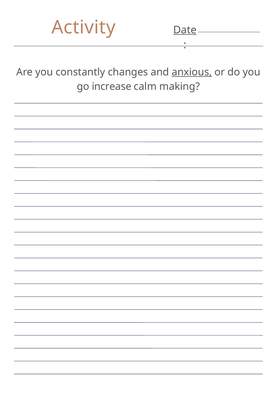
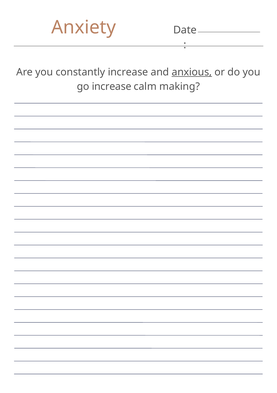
Activity: Activity -> Anxiety (84, 27)
Date underline: present -> none (185, 30)
constantly changes: changes -> increase (128, 72)
